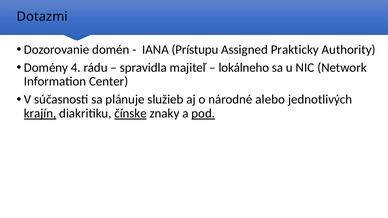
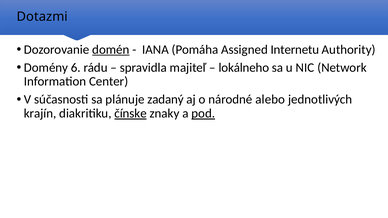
domén underline: none -> present (111, 50)
Prístupu: Prístupu -> Pomáha (195, 50)
Prakticky: Prakticky -> Internetu (295, 50)
4: 4 -> 6 (76, 68)
služieb: služieb -> zadaný (165, 100)
krajín underline: present -> none (40, 114)
